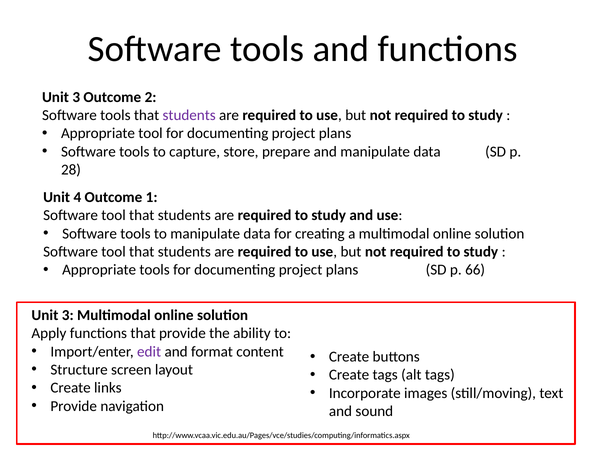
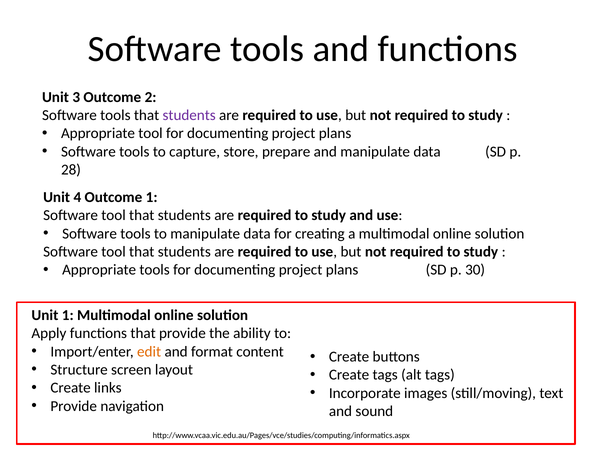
66: 66 -> 30 (475, 270)
3: 3 -> 1 (68, 316)
edit colour: purple -> orange (149, 352)
